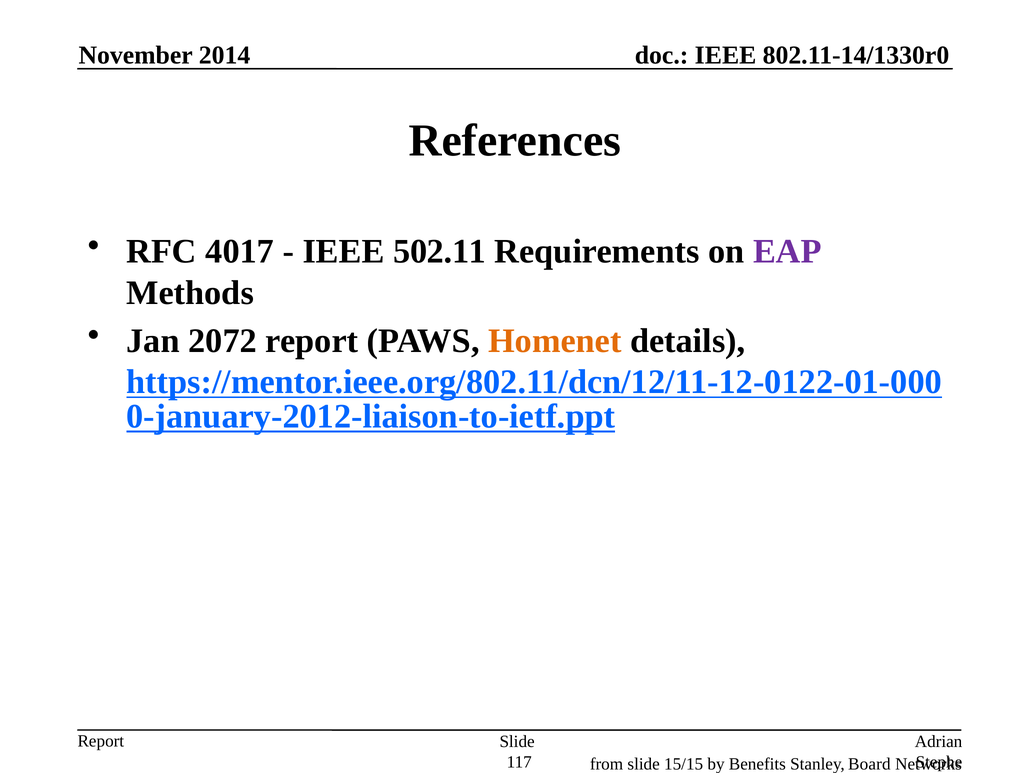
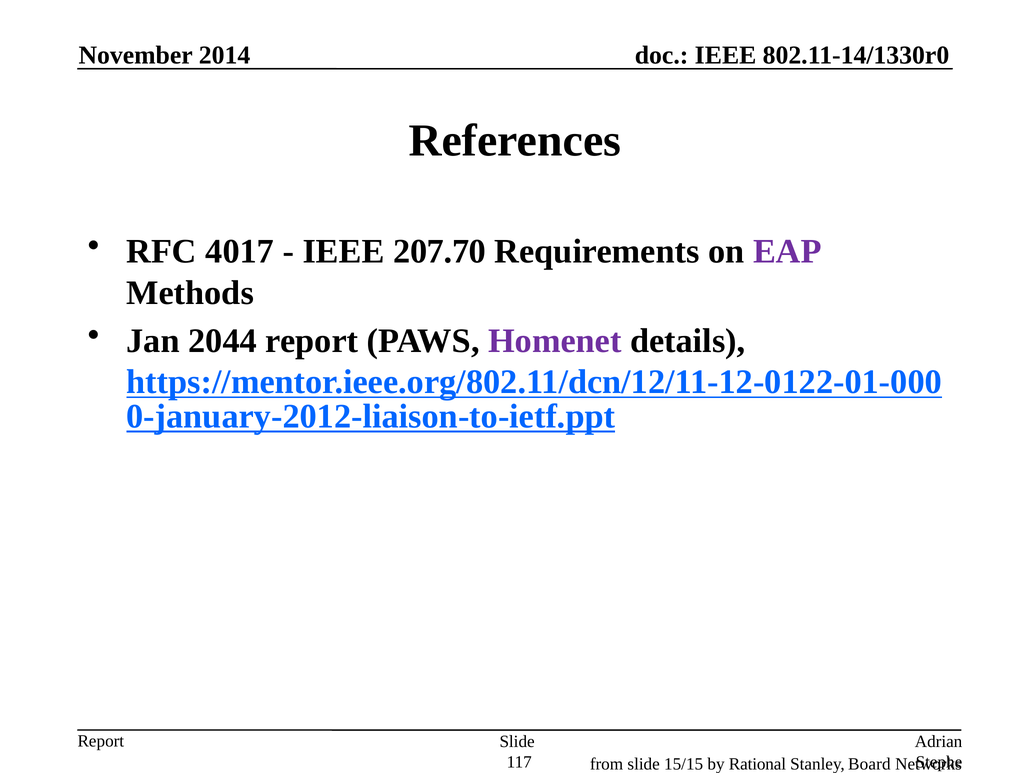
502.11: 502.11 -> 207.70 (440, 251)
2072: 2072 -> 2044 (223, 341)
Homenet colour: orange -> purple (555, 341)
Benefits: Benefits -> Rational (757, 763)
